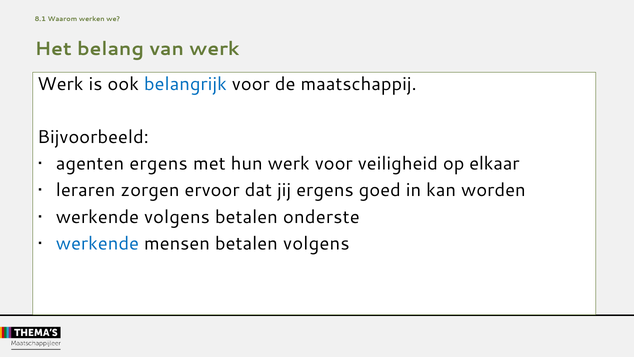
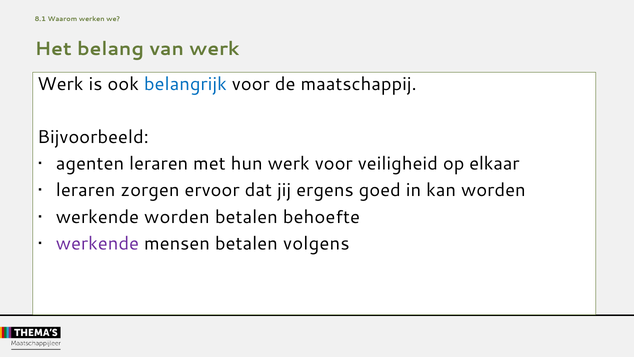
agenten ergens: ergens -> leraren (159, 164)
werkende volgens: volgens -> worden (177, 217)
onderste: onderste -> behoefte (321, 217)
werkende colour: blue -> purple (97, 243)
